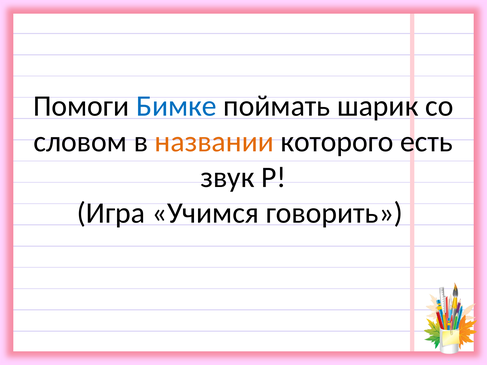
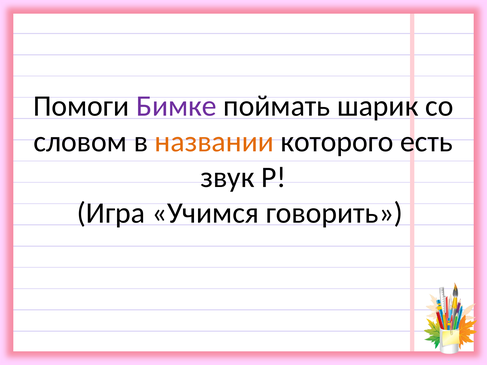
Бимке colour: blue -> purple (176, 106)
